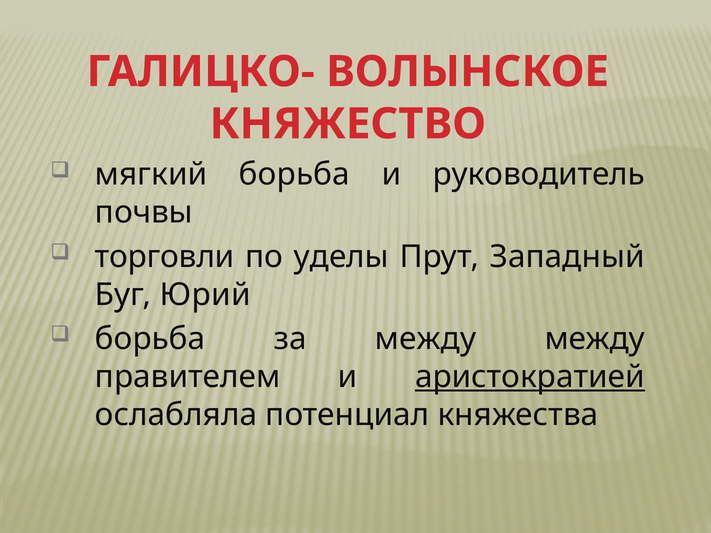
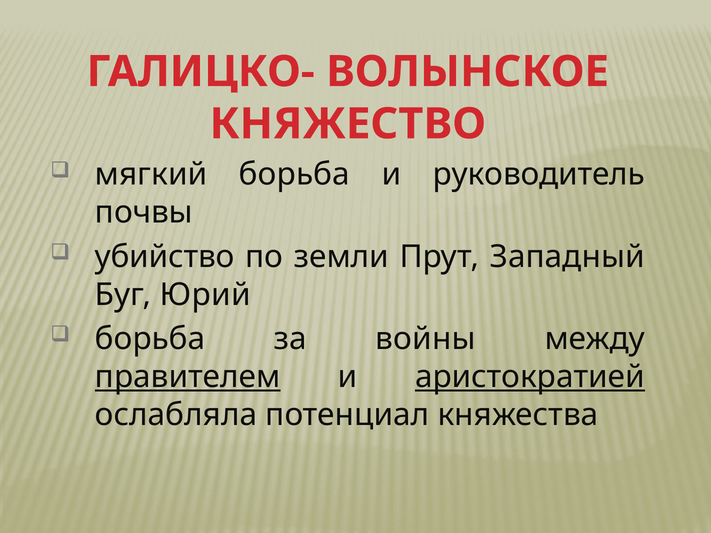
торговли: торговли -> убийство (165, 257)
уделы: уделы -> земли (341, 257)
за между: между -> войны (425, 339)
правителем underline: none -> present (188, 377)
